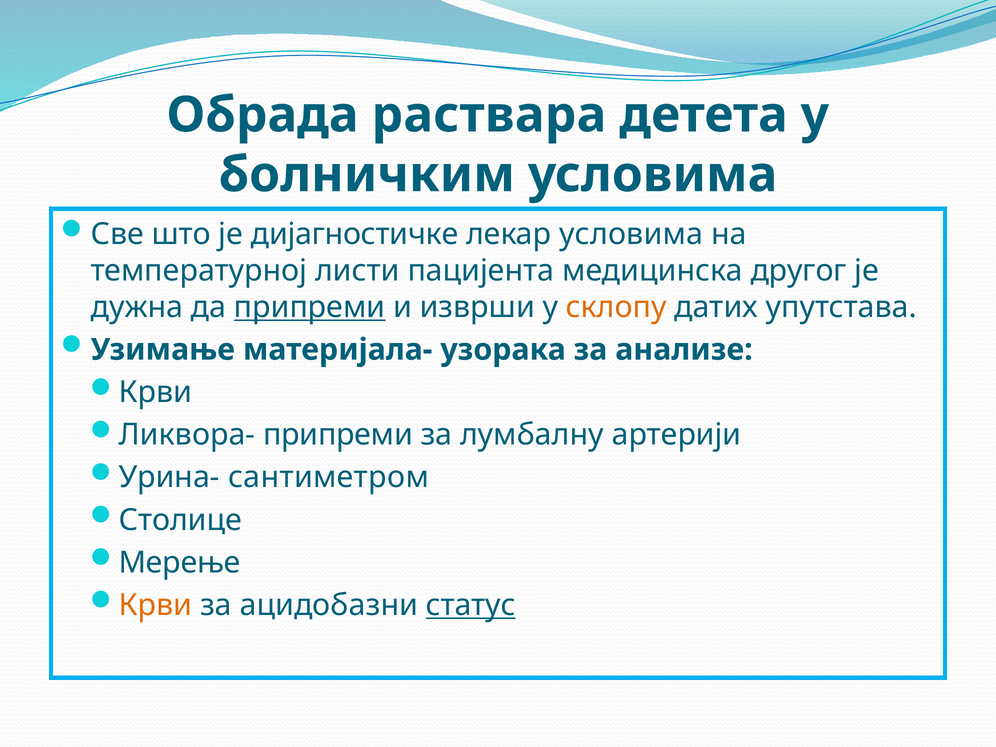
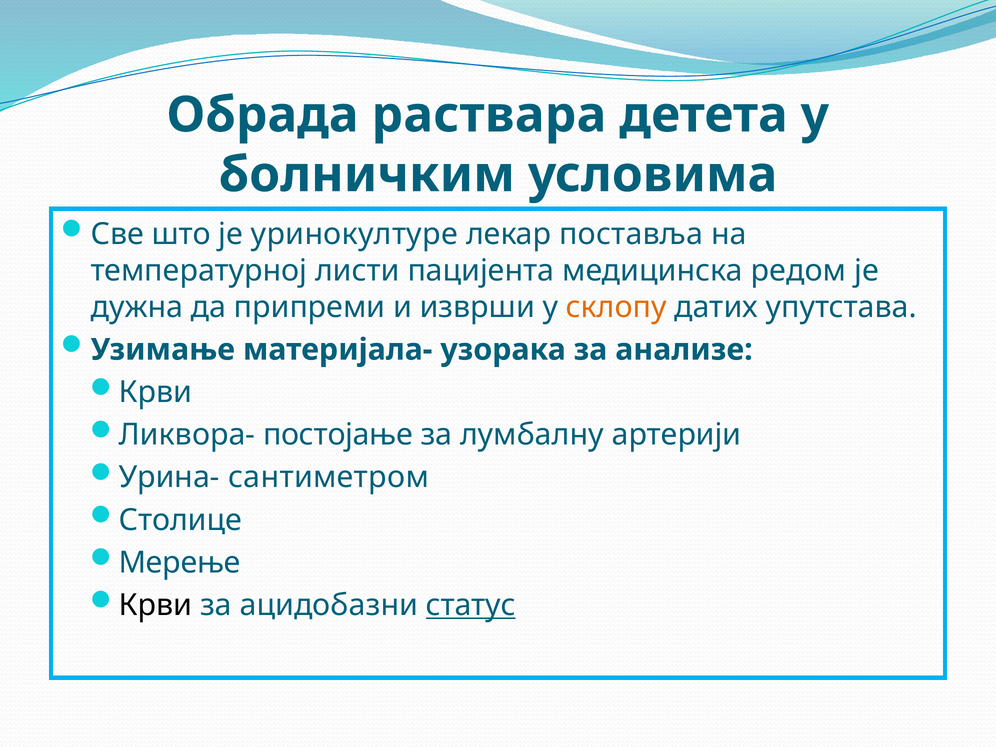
дијагностичке: дијагностичке -> уринокултуре (354, 234)
лекар условима: условима -> поставља (631, 234)
другог: другог -> редом (798, 271)
припреми underline: present -> none (310, 307)
Ликвора- припреми: припреми -> постојање (338, 435)
Крви colour: orange -> black (156, 605)
